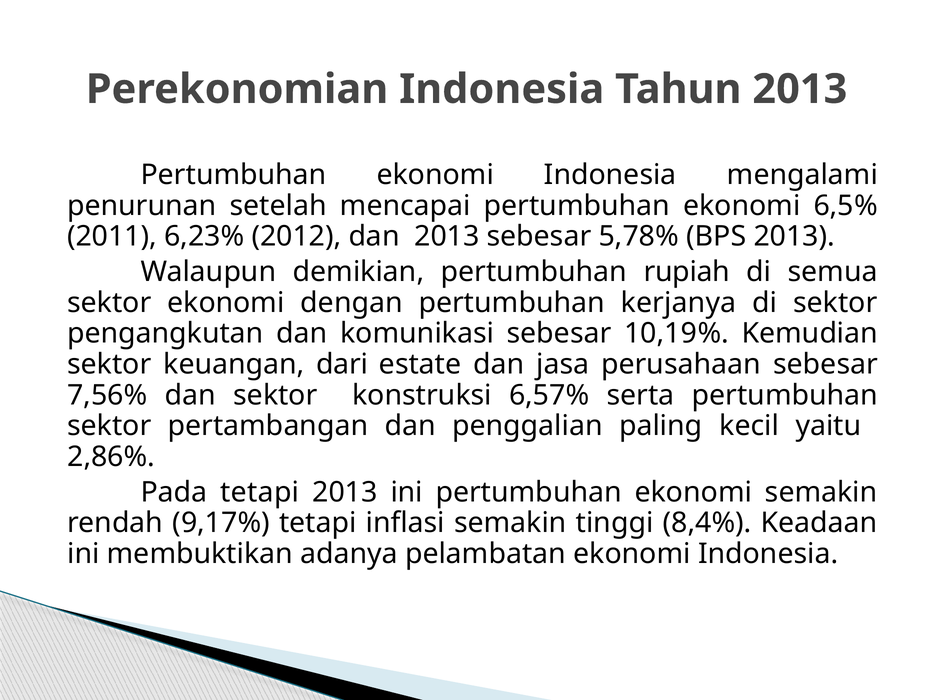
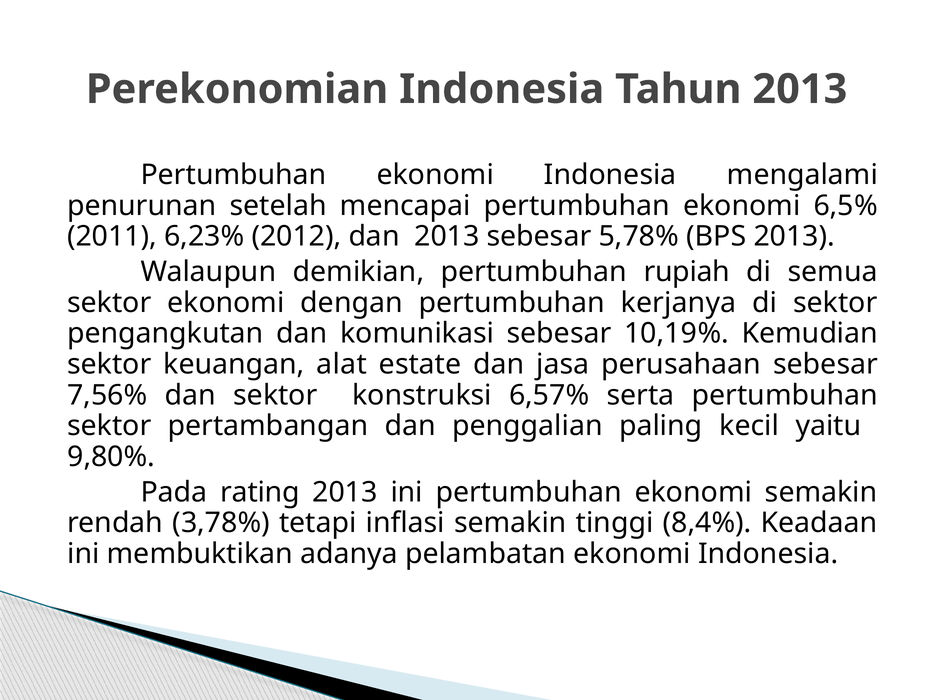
dari: dari -> alat (342, 365)
2,86%: 2,86% -> 9,80% (111, 457)
Pada tetapi: tetapi -> rating (260, 492)
9,17%: 9,17% -> 3,78% (221, 523)
